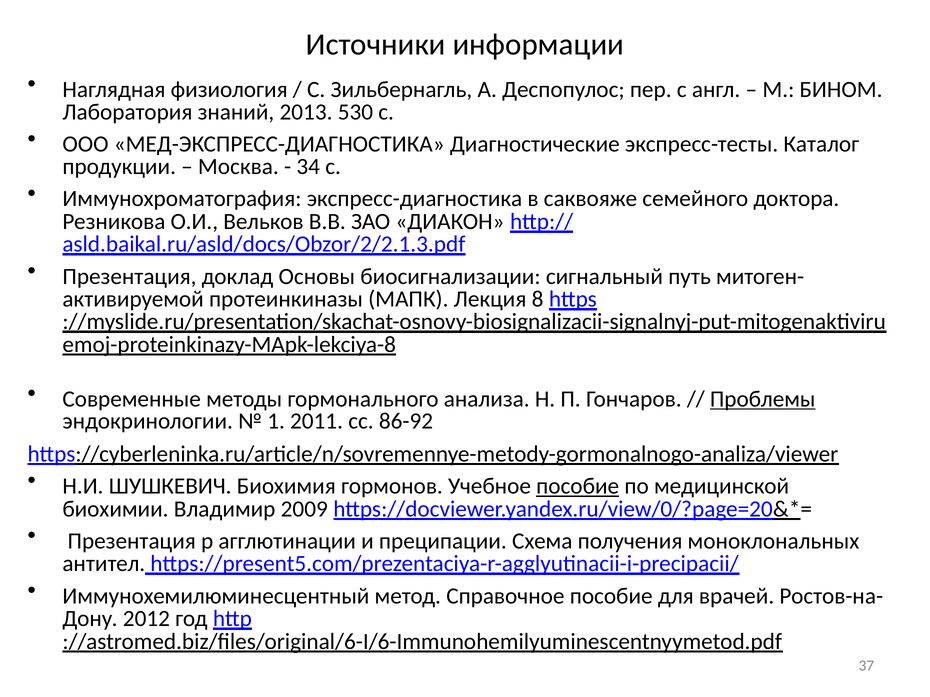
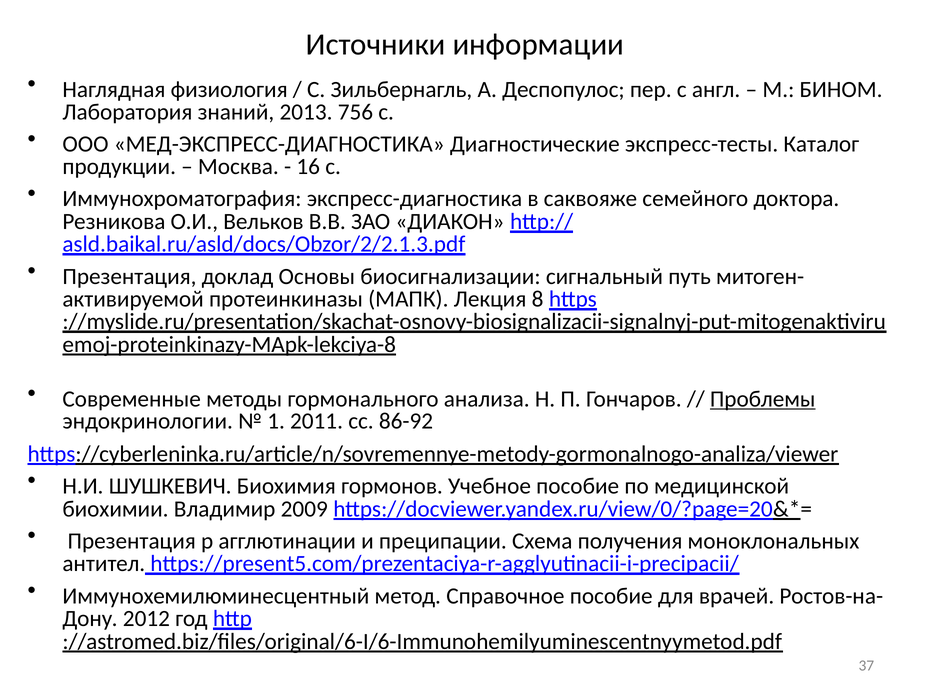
530: 530 -> 756 (355, 112)
34: 34 -> 16 (308, 167)
пособие underline: present -> none (578, 487)
